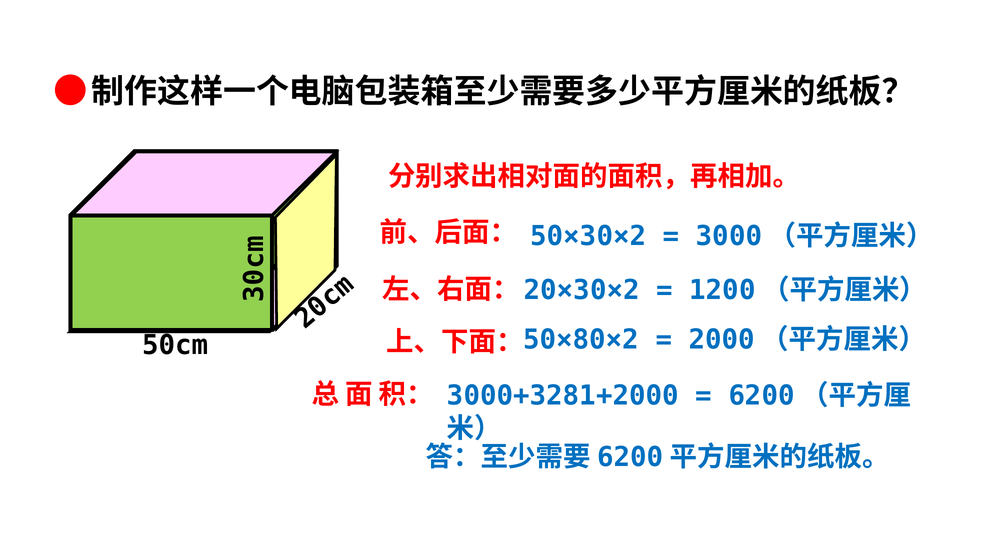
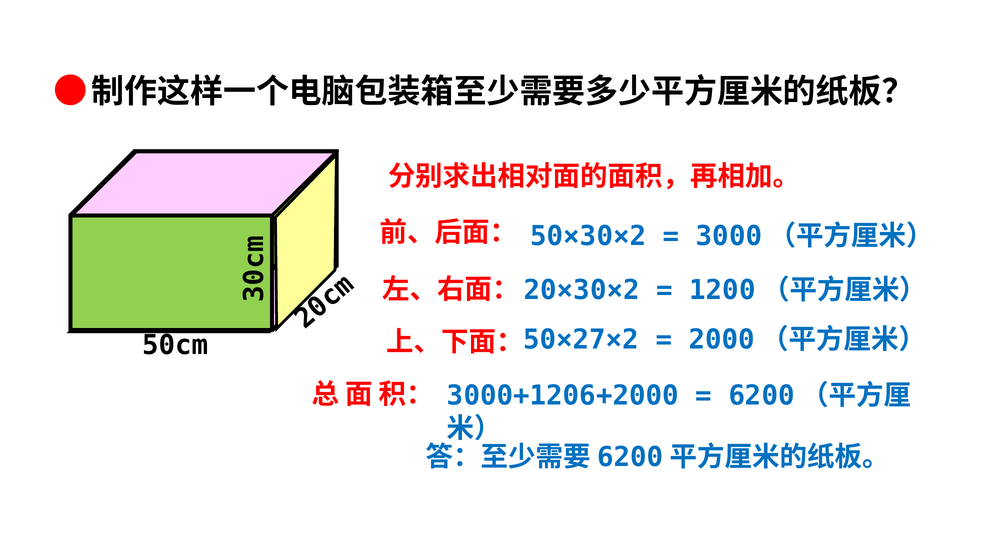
50×80×2: 50×80×2 -> 50×27×2 (581, 339)
3000+3281+2000: 3000+3281+2000 -> 3000+1206+2000 (563, 396)
